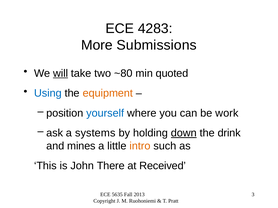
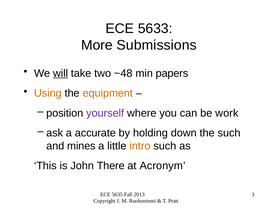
4283: 4283 -> 5633 (155, 29)
~80: ~80 -> ~48 (123, 74)
quoted: quoted -> papers (172, 74)
Using colour: blue -> orange (48, 93)
yourself colour: blue -> purple (105, 113)
systems: systems -> accurate (95, 133)
down underline: present -> none (184, 133)
the drink: drink -> such (229, 133)
Received: Received -> Acronym (163, 166)
